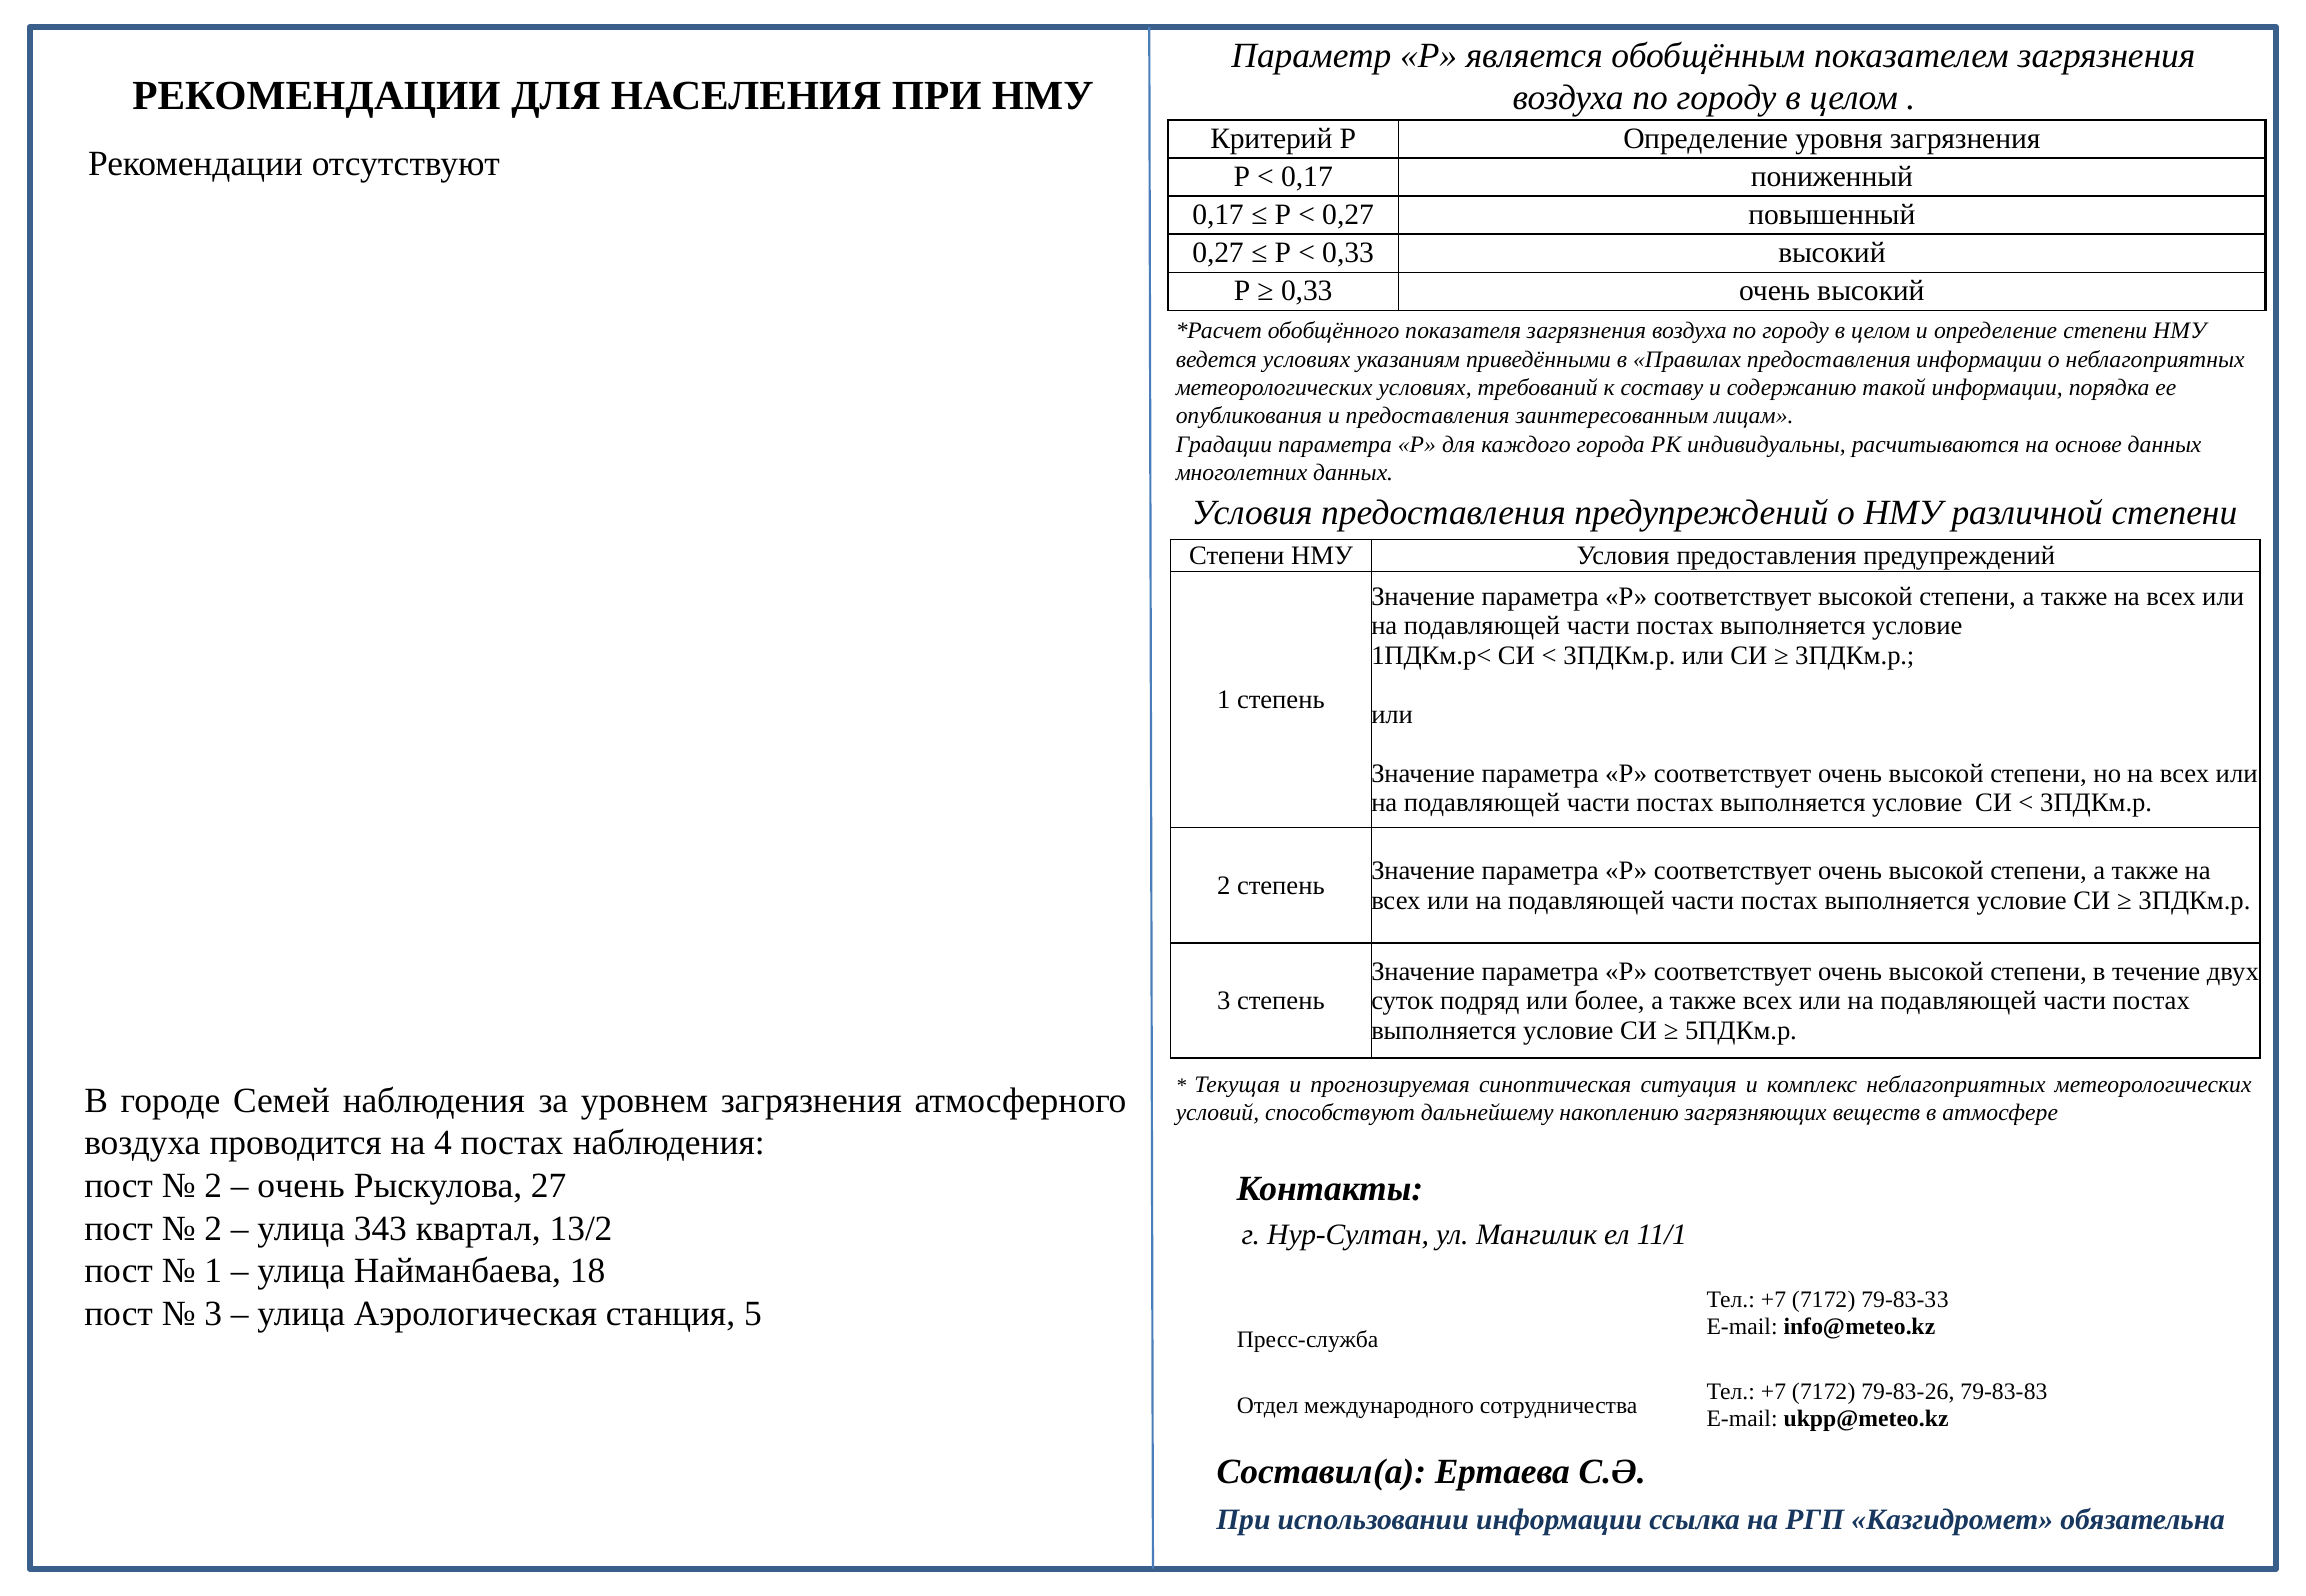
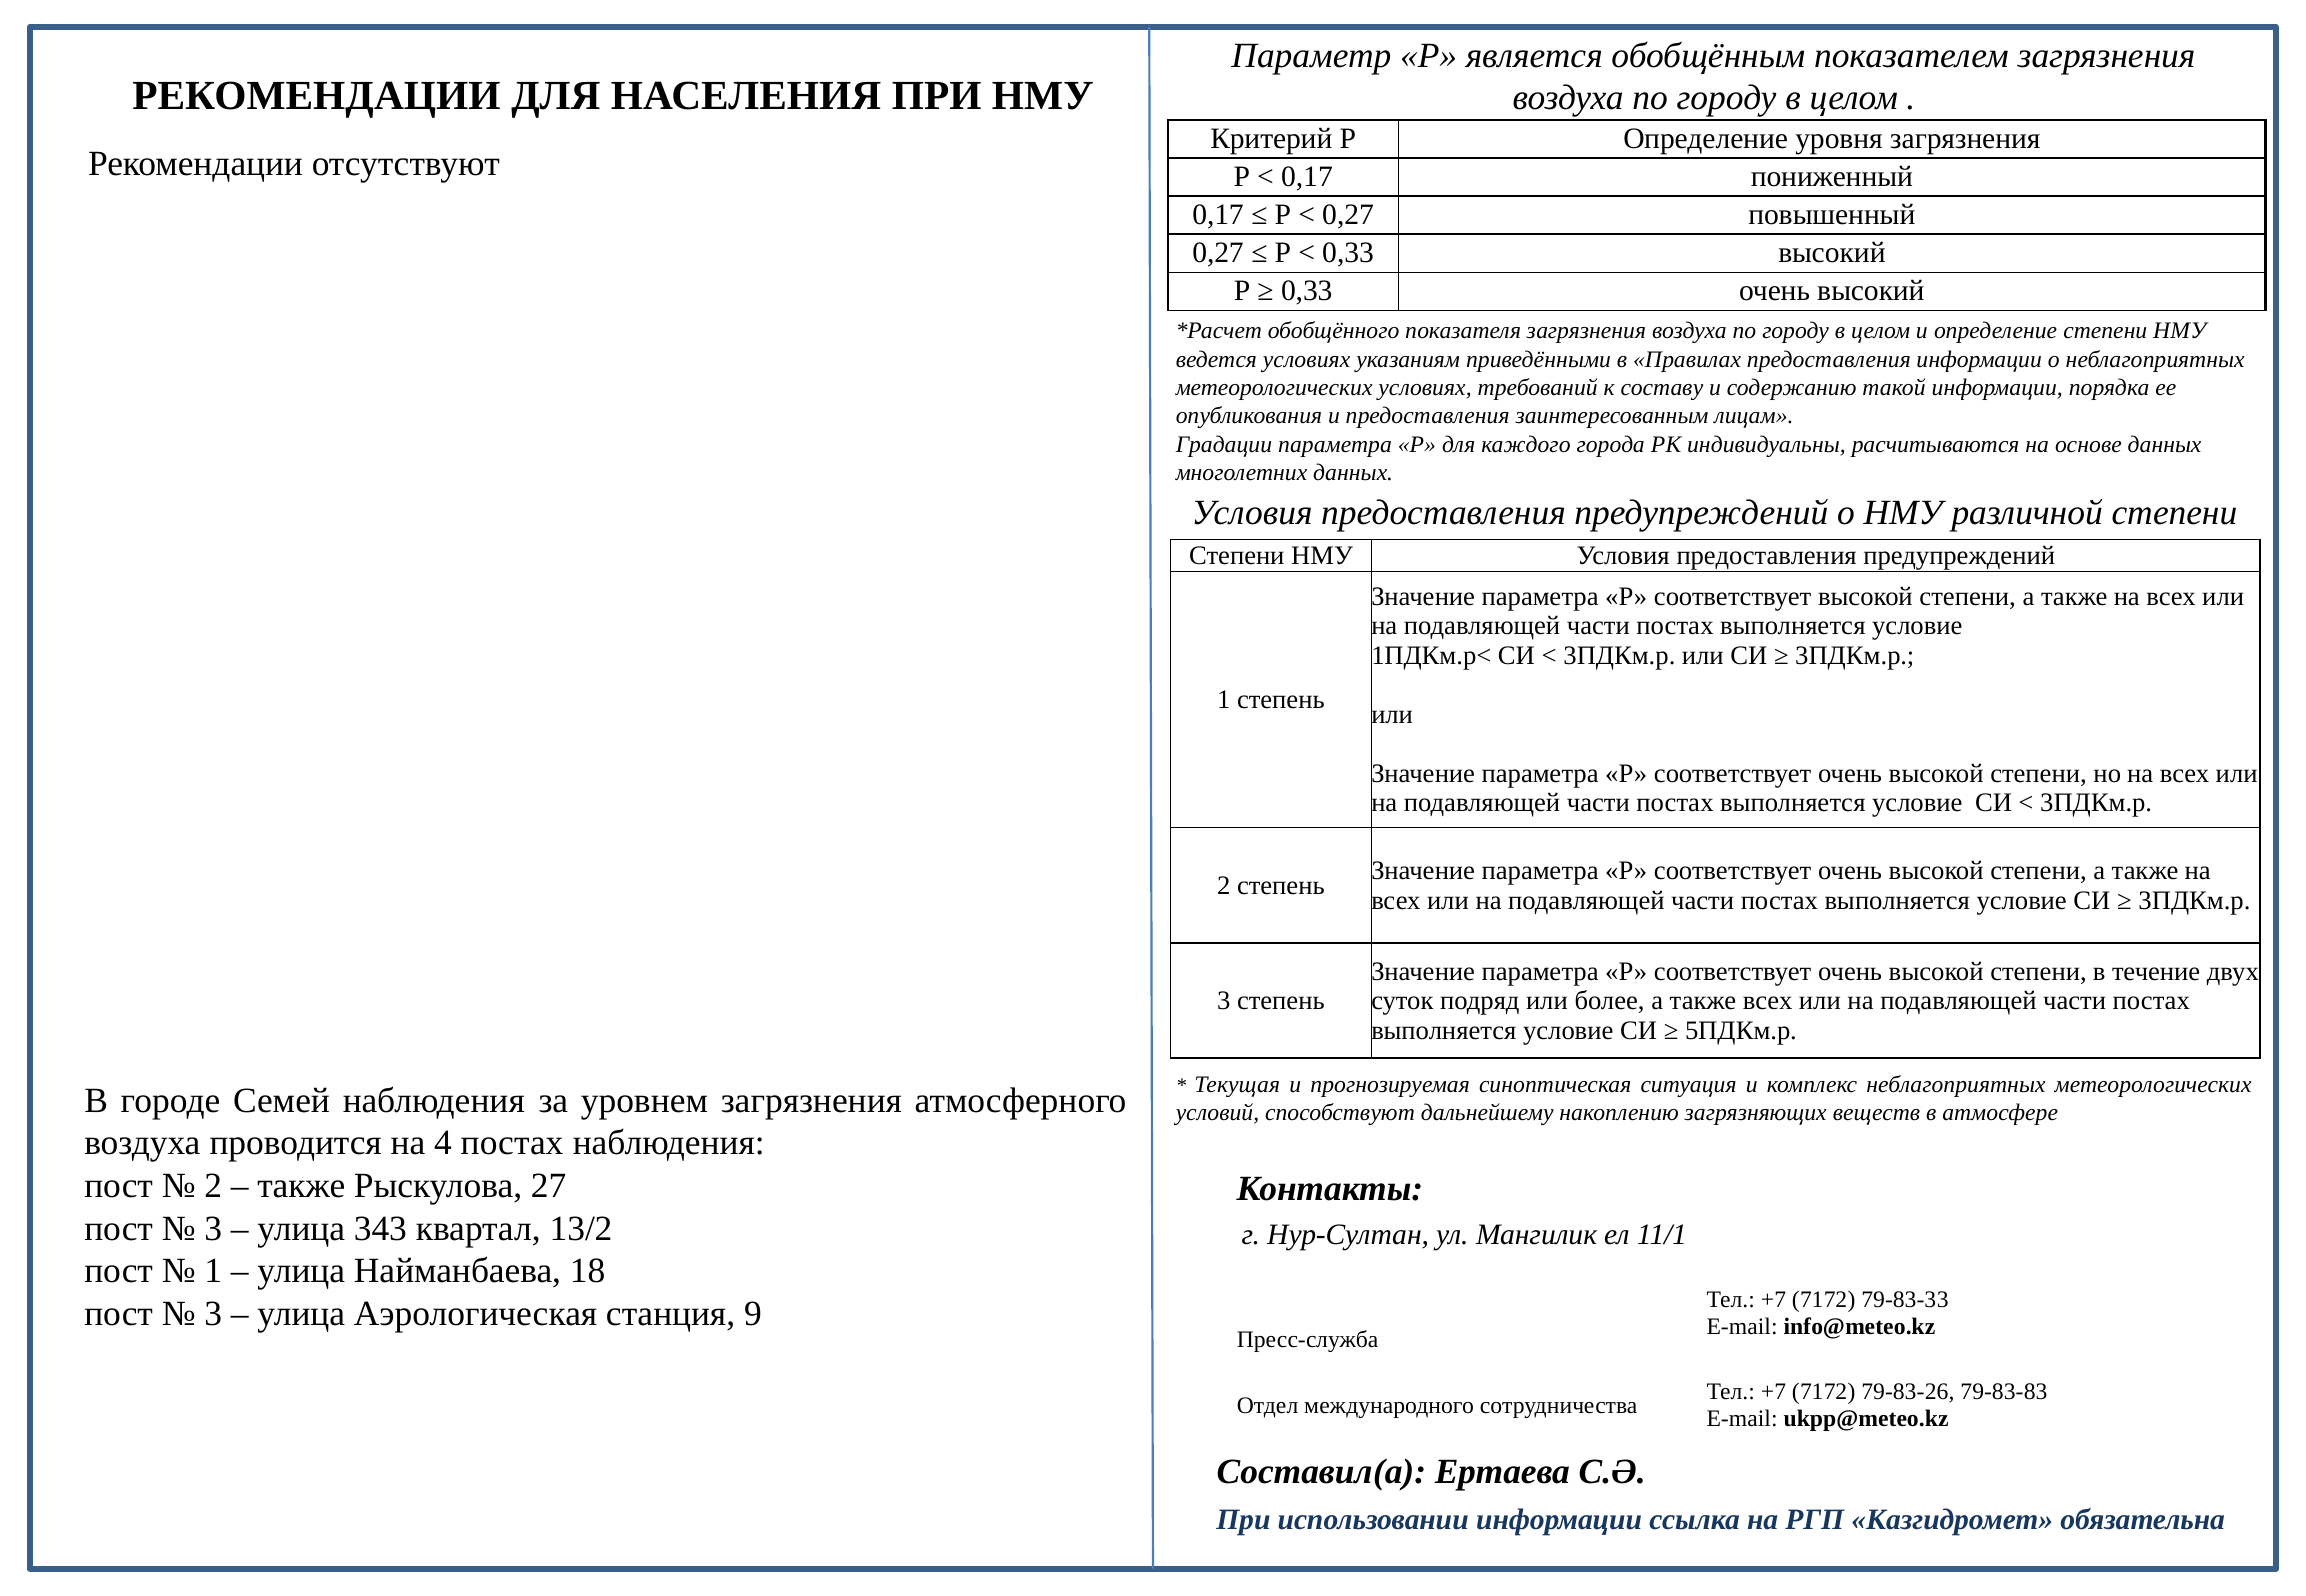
очень: очень -> также (301, 1186)
2: 2 -> 3 (213, 1229)
5: 5 -> 9 (753, 1314)
